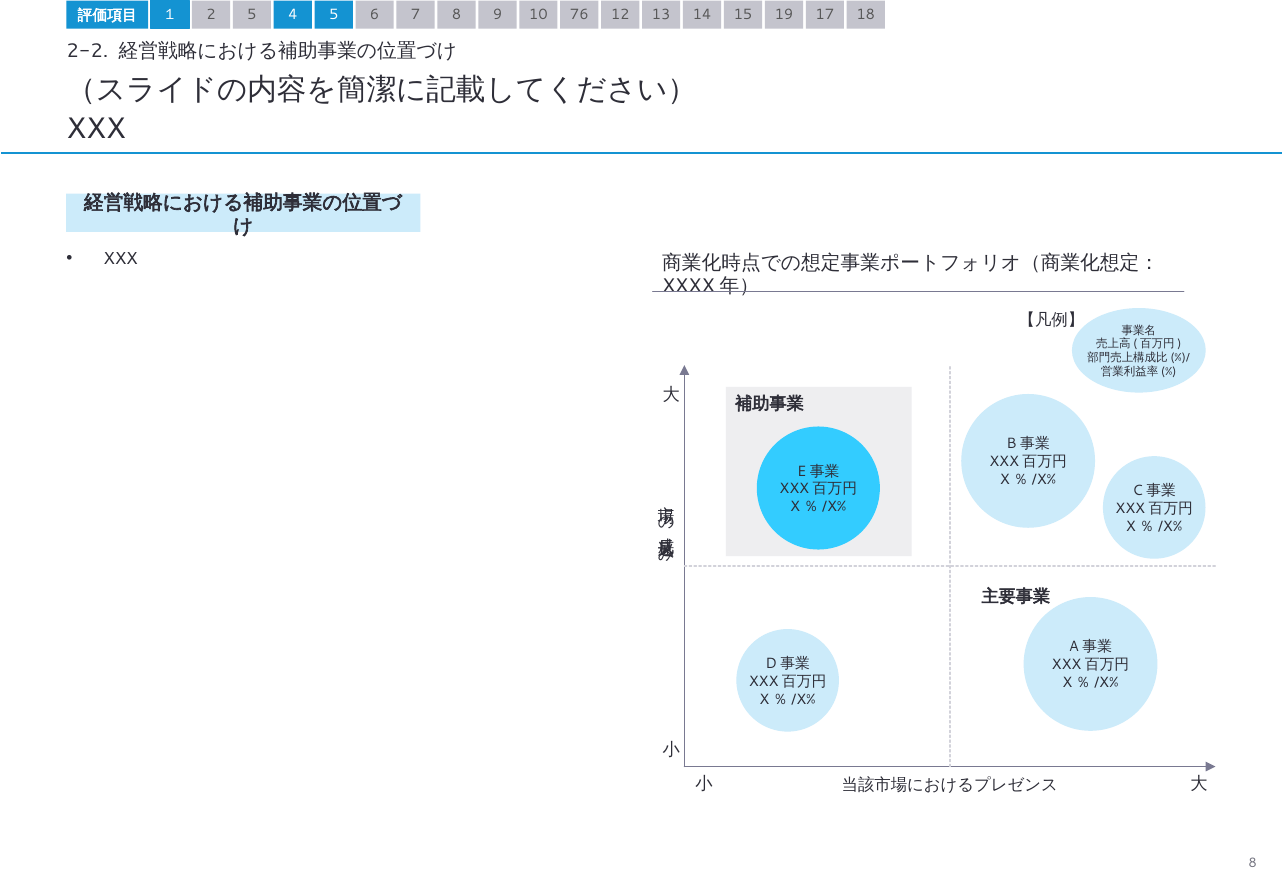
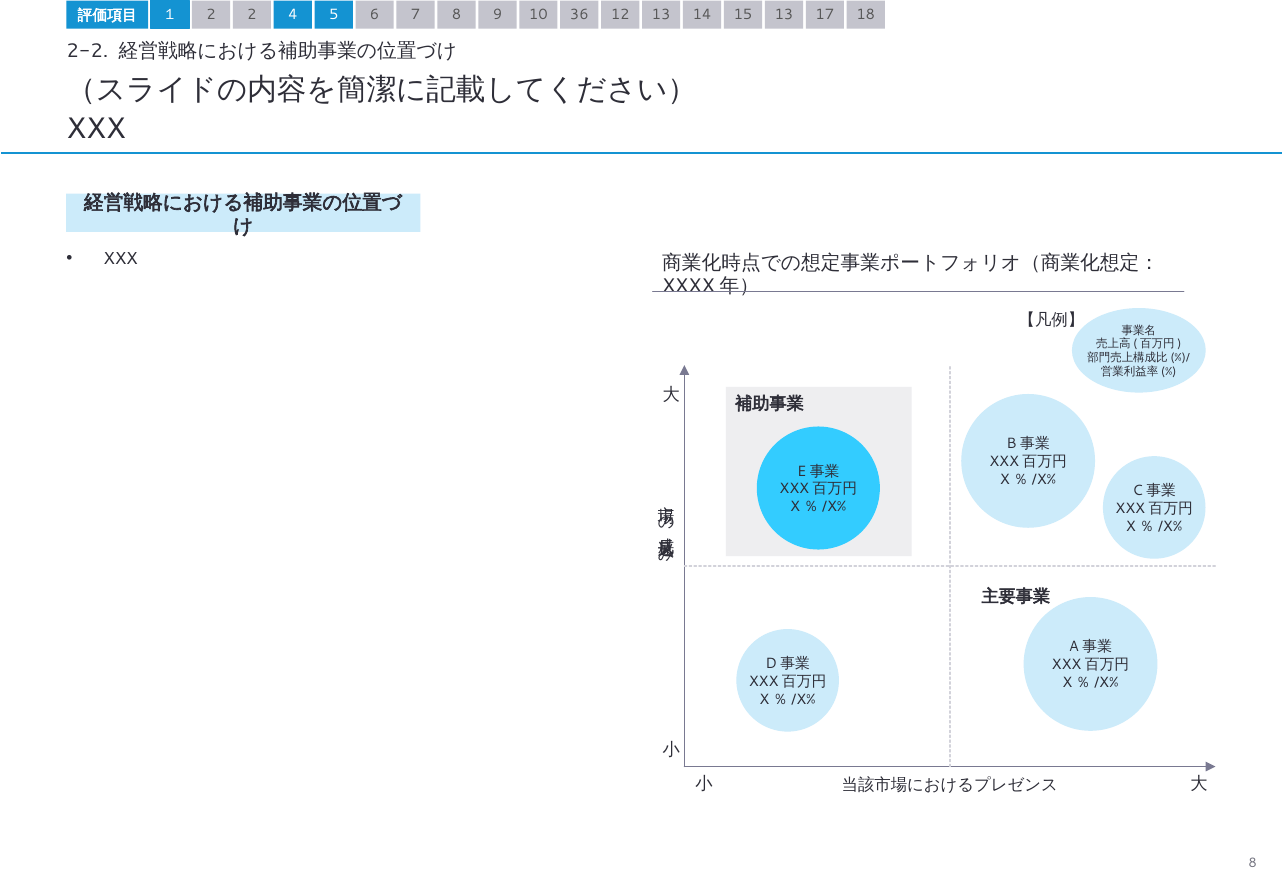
2 5: 5 -> 2 (252, 15)
76: 76 -> 36 (579, 15)
15 19: 19 -> 13 (784, 15)
